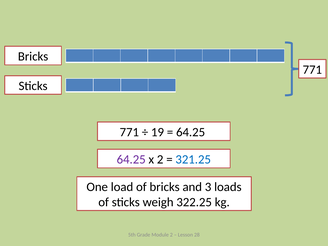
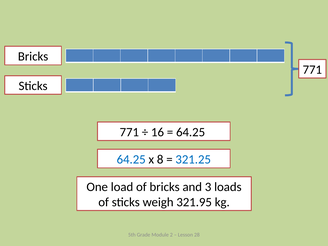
19: 19 -> 16 (158, 132)
64.25 colour: purple -> blue (131, 159)
x 2: 2 -> 8 (160, 159)
322.25: 322.25 -> 321.95 (194, 202)
